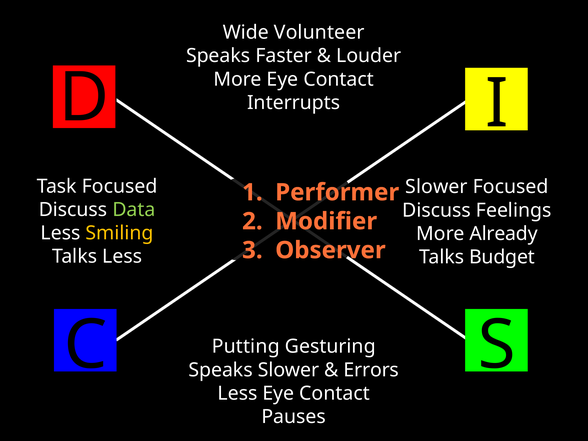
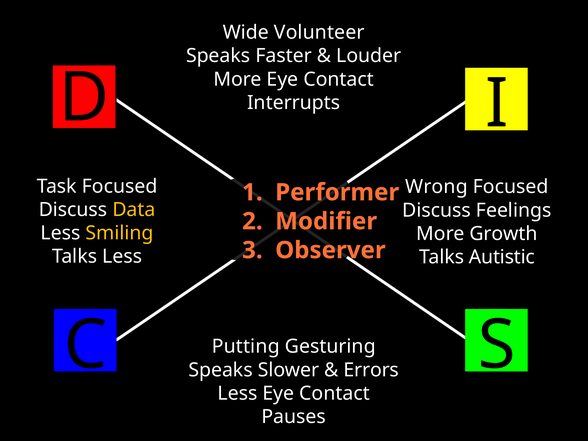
Slower: Slower -> Wrong (436, 187)
Data colour: light green -> yellow (134, 210)
Already: Already -> Growth (504, 234)
Budget: Budget -> Autistic (502, 257)
